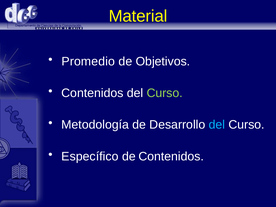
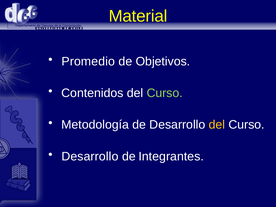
del colour: light blue -> yellow (217, 125)
Específico: Específico -> Desarrollo (90, 156)
de Contenidos: Contenidos -> Integrantes (171, 156)
